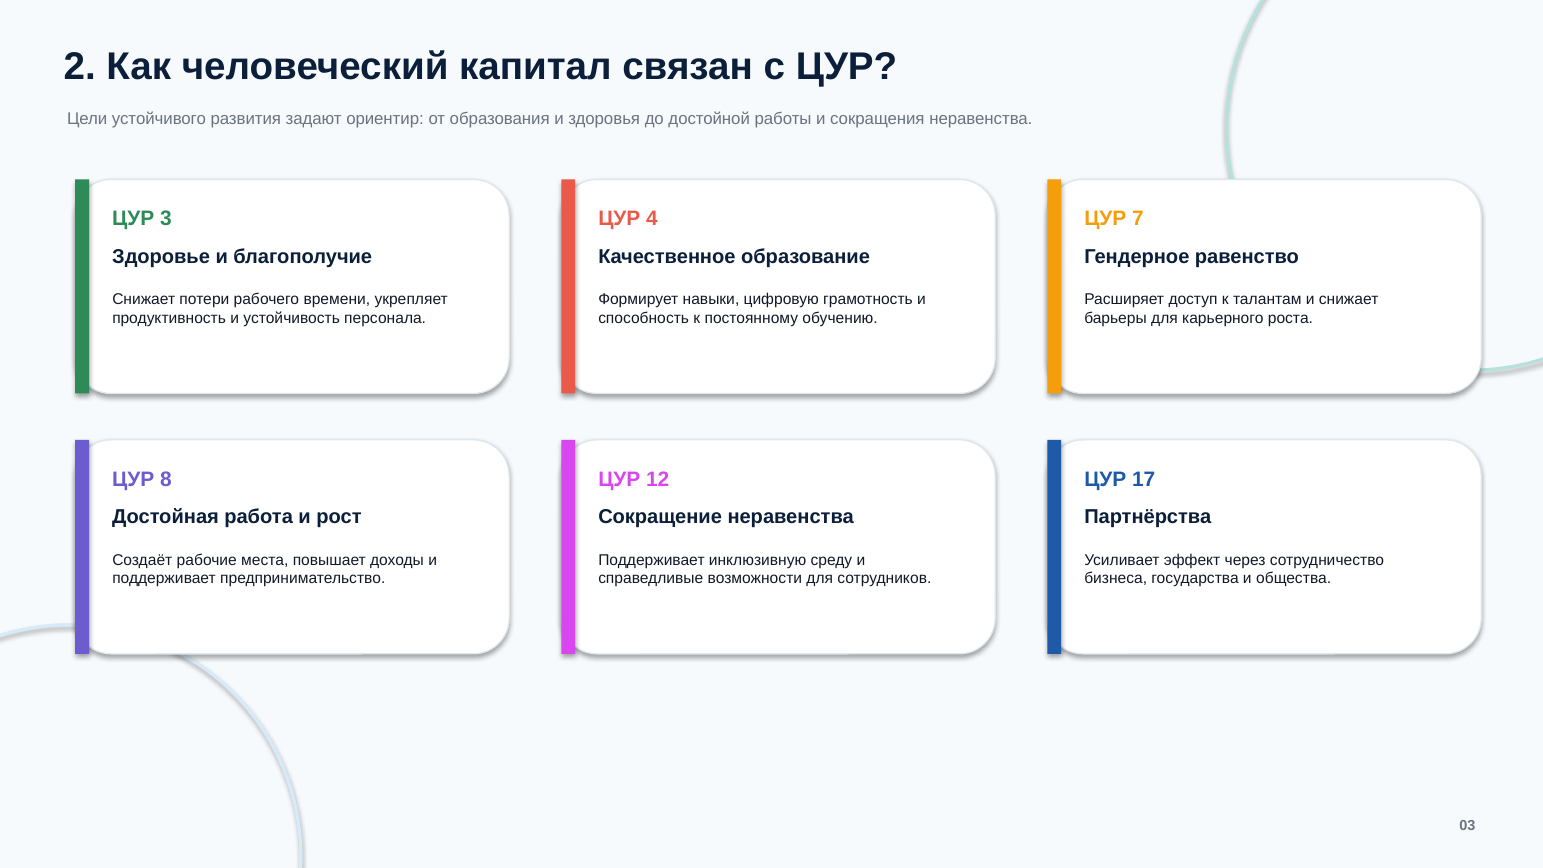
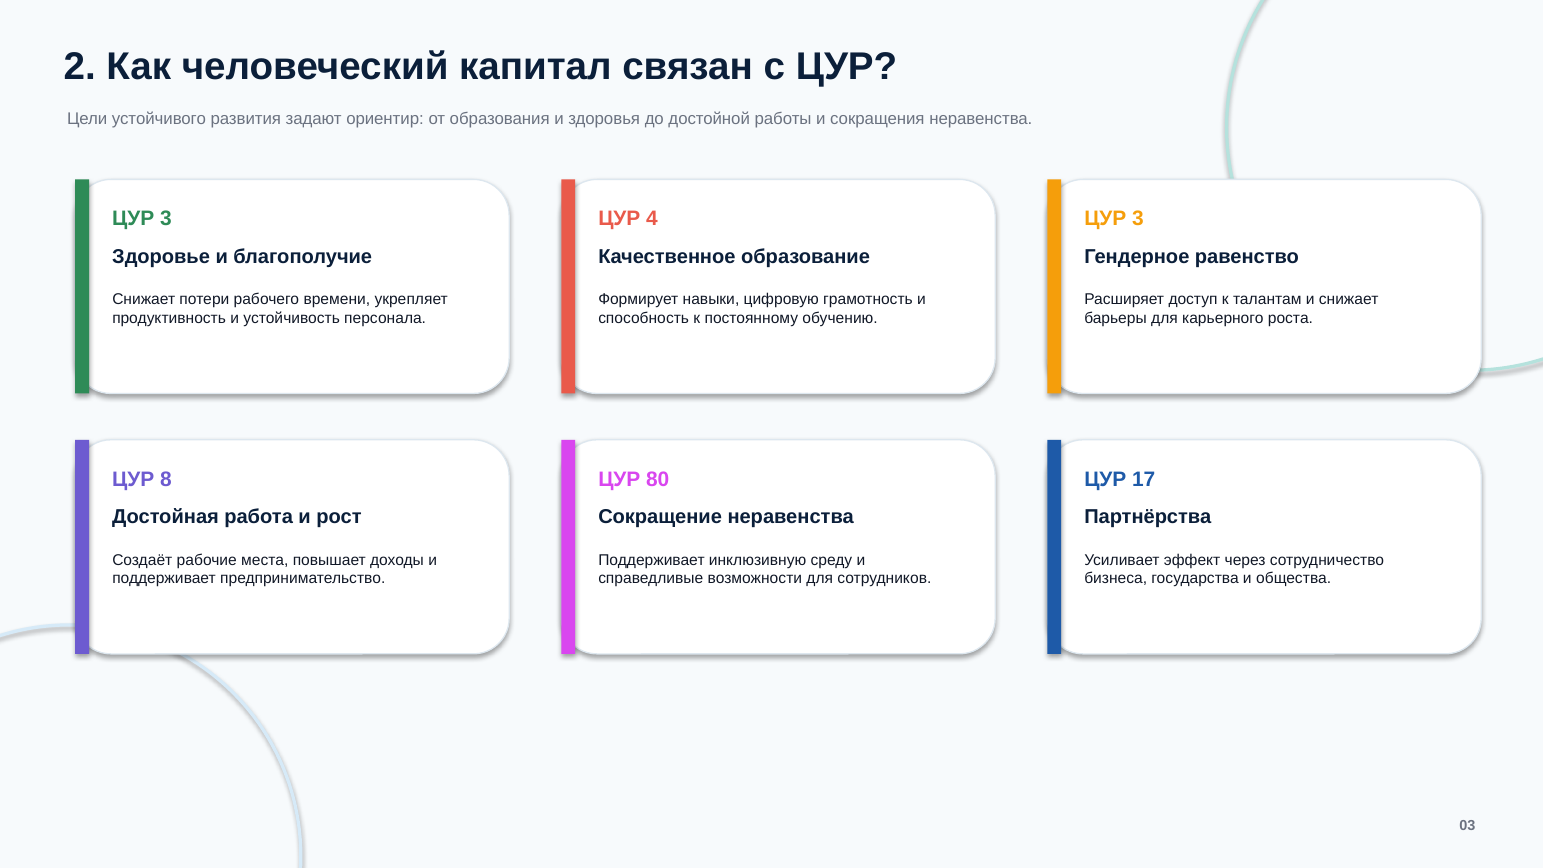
7: 7 -> 3 (1138, 219)
12: 12 -> 80 (658, 479)
